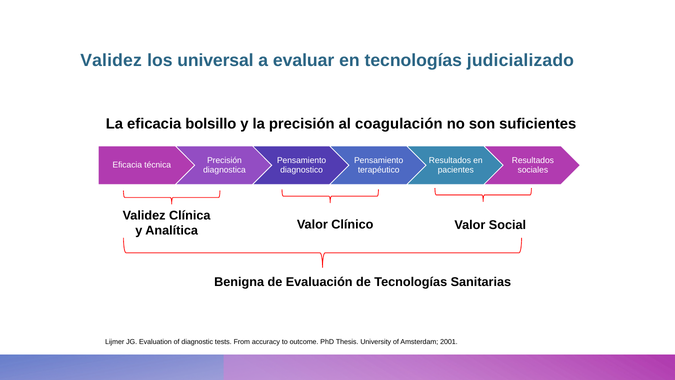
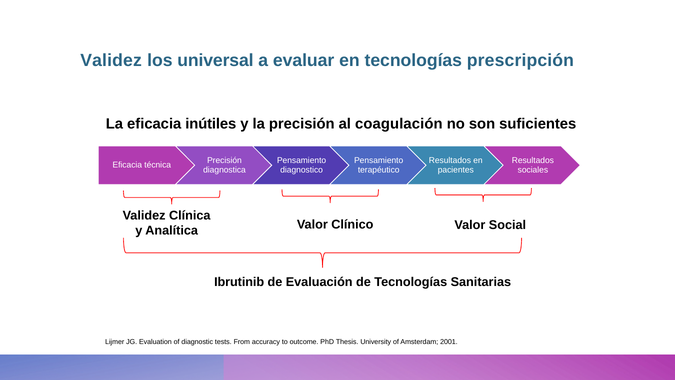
judicializado: judicializado -> prescripción (520, 60)
bolsillo: bolsillo -> inútiles (211, 124)
Benigna: Benigna -> Ibrutinib (239, 282)
